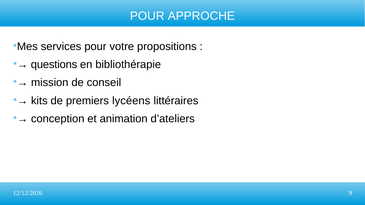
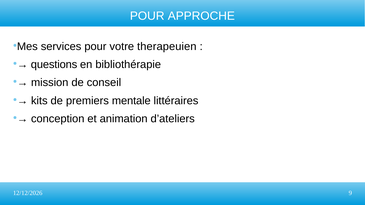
propositions: propositions -> therapeuien (167, 47)
lycéens: lycéens -> mentale (131, 101)
